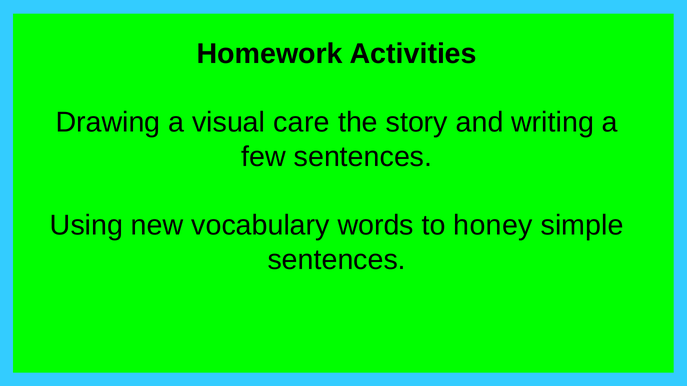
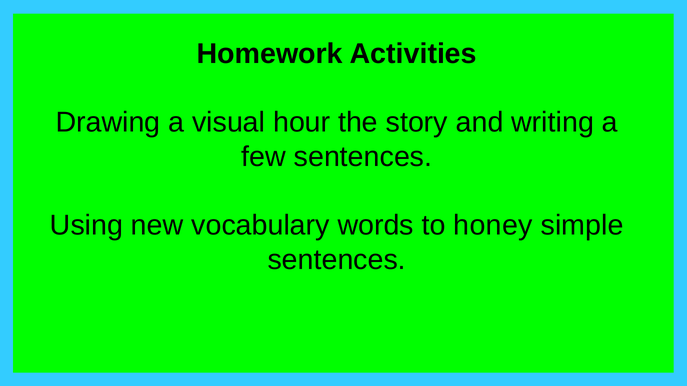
care: care -> hour (302, 122)
